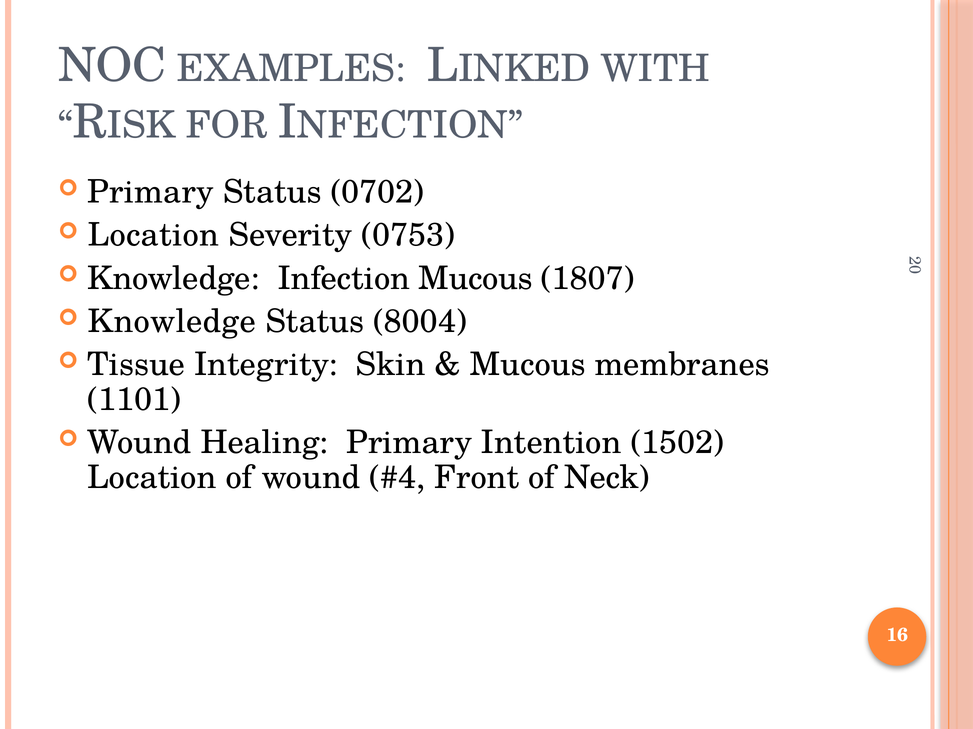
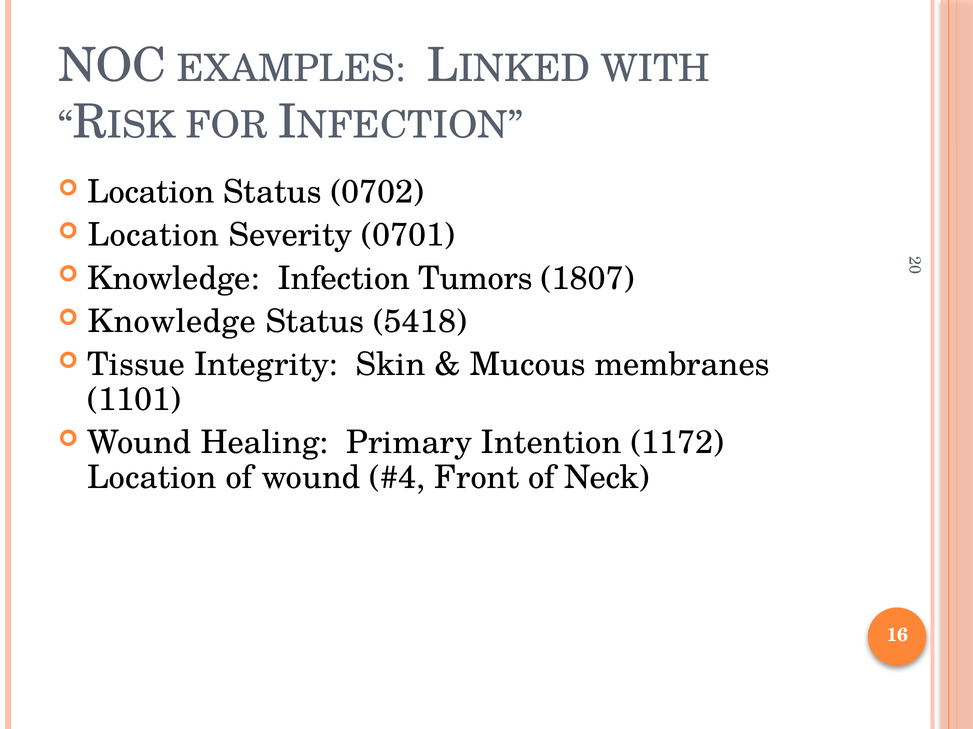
Primary: Primary -> Location (151, 192)
0753: 0753 -> 0701 (408, 236)
Infection Mucous: Mucous -> Tumors (476, 279)
8004: 8004 -> 5418 (420, 322)
1502: 1502 -> 1172 (677, 443)
